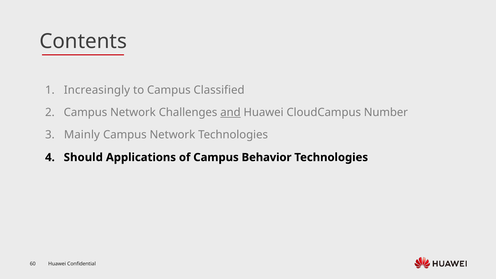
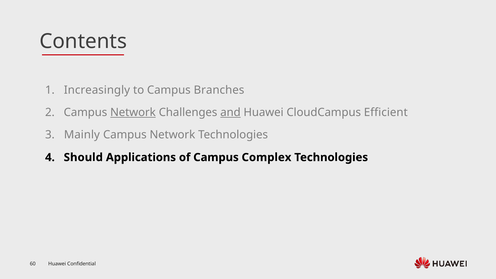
Classified: Classified -> Branches (219, 90)
Network underline: none -> present (133, 112)
Number: Number -> Efficient (386, 112)
Behavior: Behavior -> Complex (266, 157)
